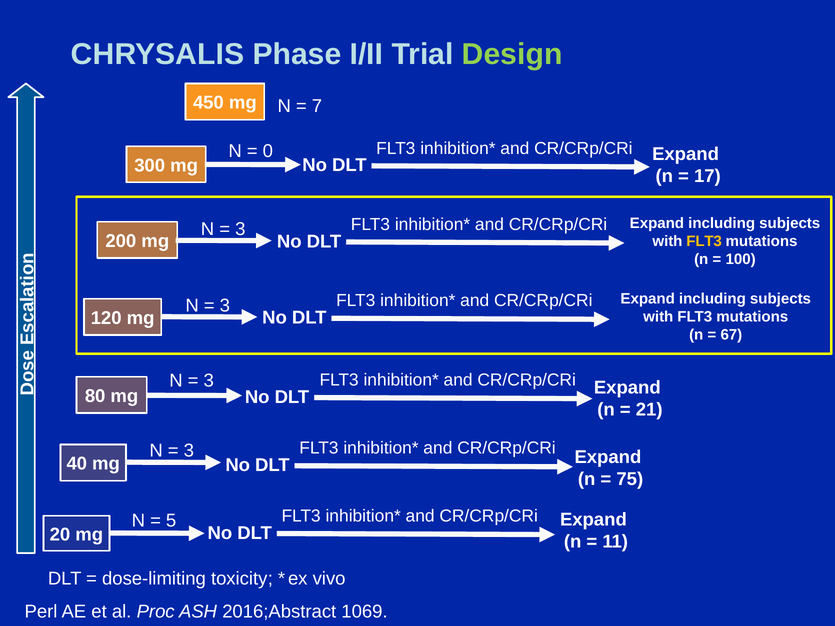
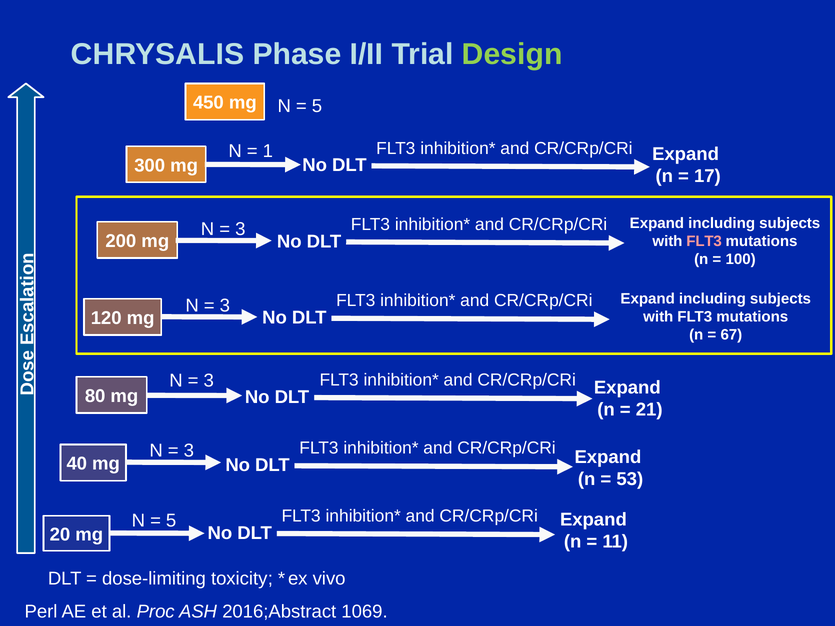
7: 7 -> 5 (317, 106)
0: 0 -> 1 (268, 151)
FLT3 colour: yellow -> pink (704, 242)
75: 75 -> 53 (630, 479)
